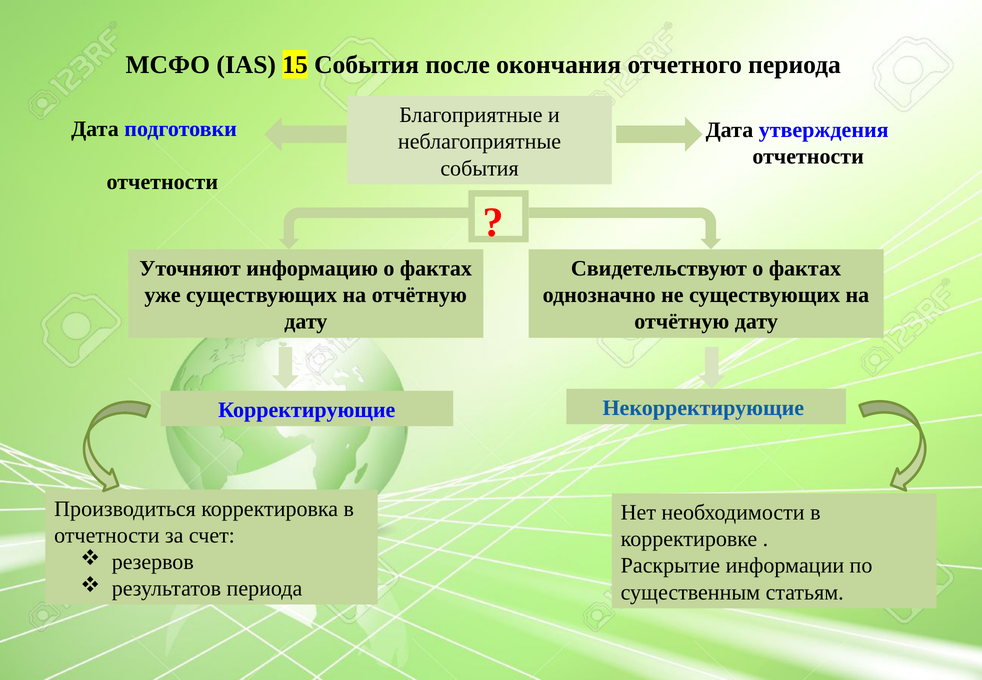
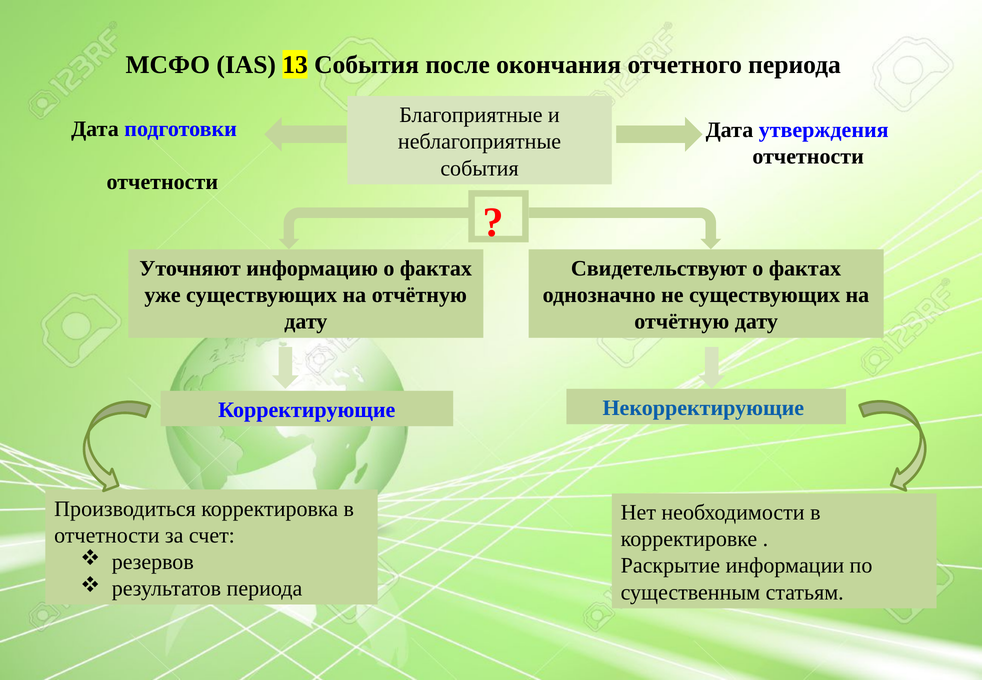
15: 15 -> 13 (295, 65)
